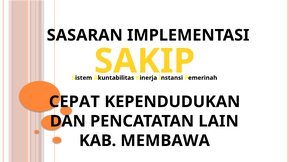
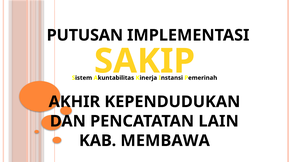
SASARAN: SASARAN -> PUTUSAN (85, 35)
CEPAT: CEPAT -> AKHIR (74, 102)
